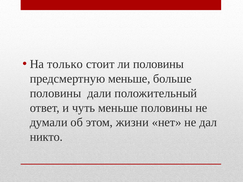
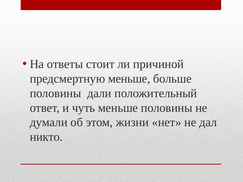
только: только -> ответы (65, 64)
ли половины: половины -> причиной (158, 64)
